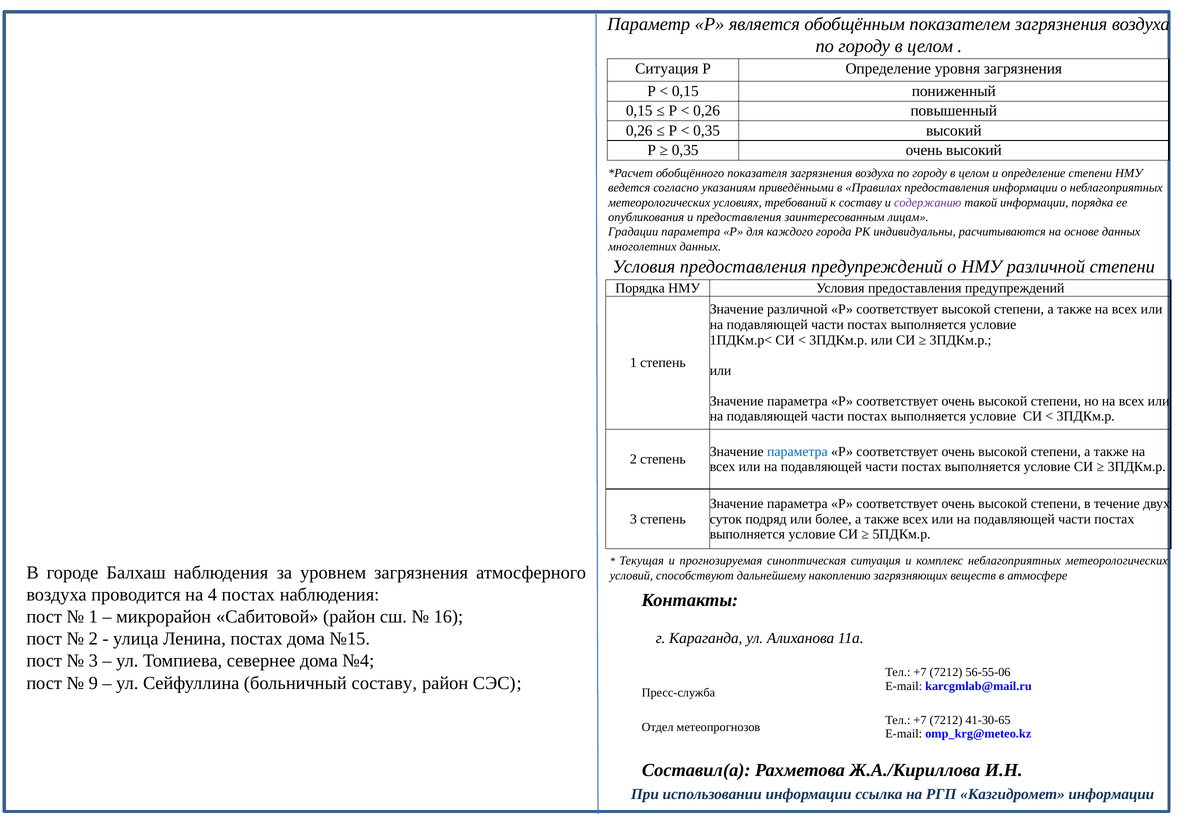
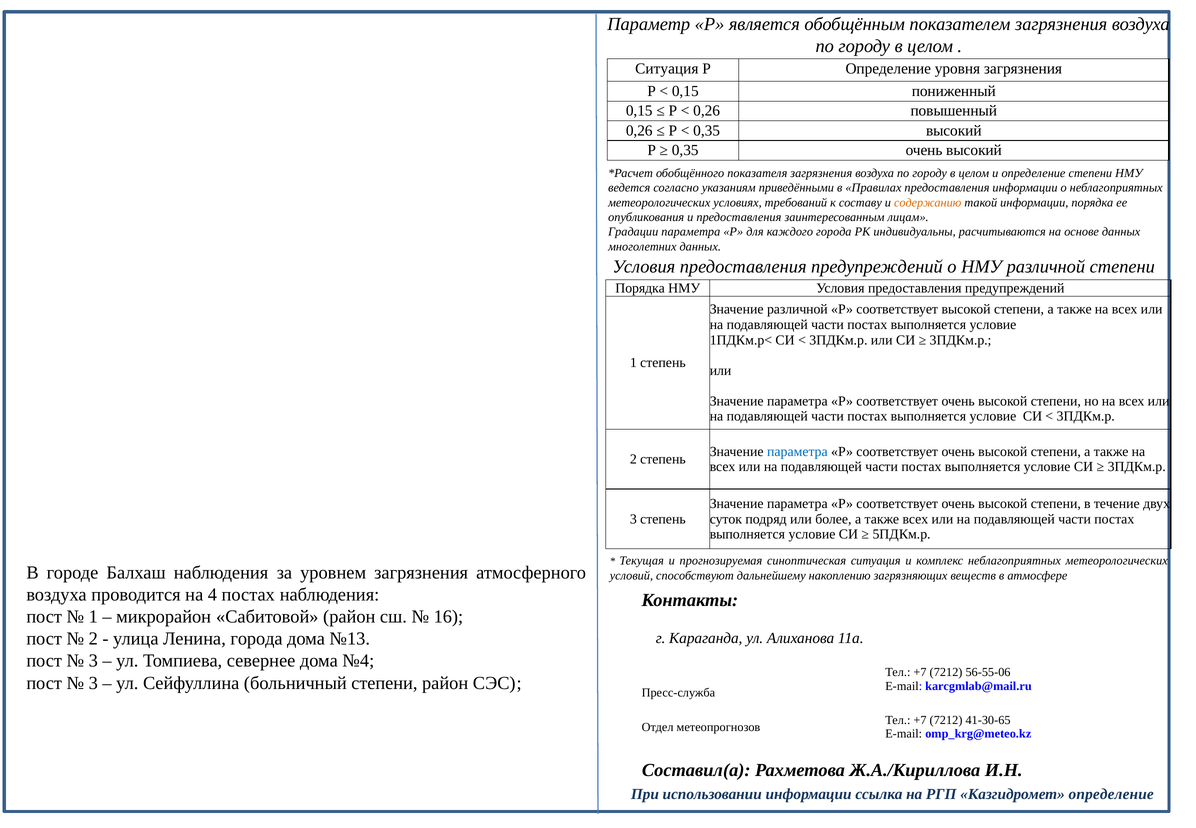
содержанию colour: purple -> orange (928, 202)
Ленина постах: постах -> города (257, 639)
№15: №15 -> №13 (350, 639)
9: 9 -> 3 (93, 683)
больничный составу: составу -> степени (384, 683)
Казгидромет информации: информации -> определение (1111, 794)
